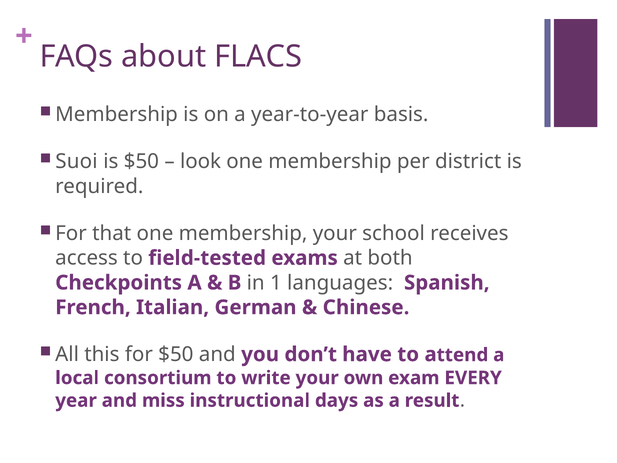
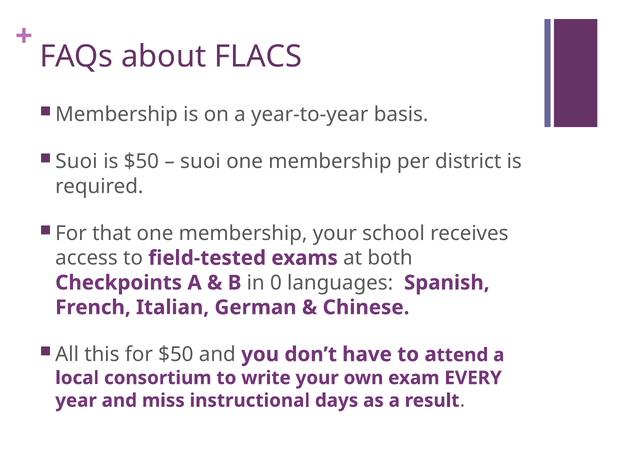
look: look -> suoi (200, 162)
1: 1 -> 0 (276, 283)
